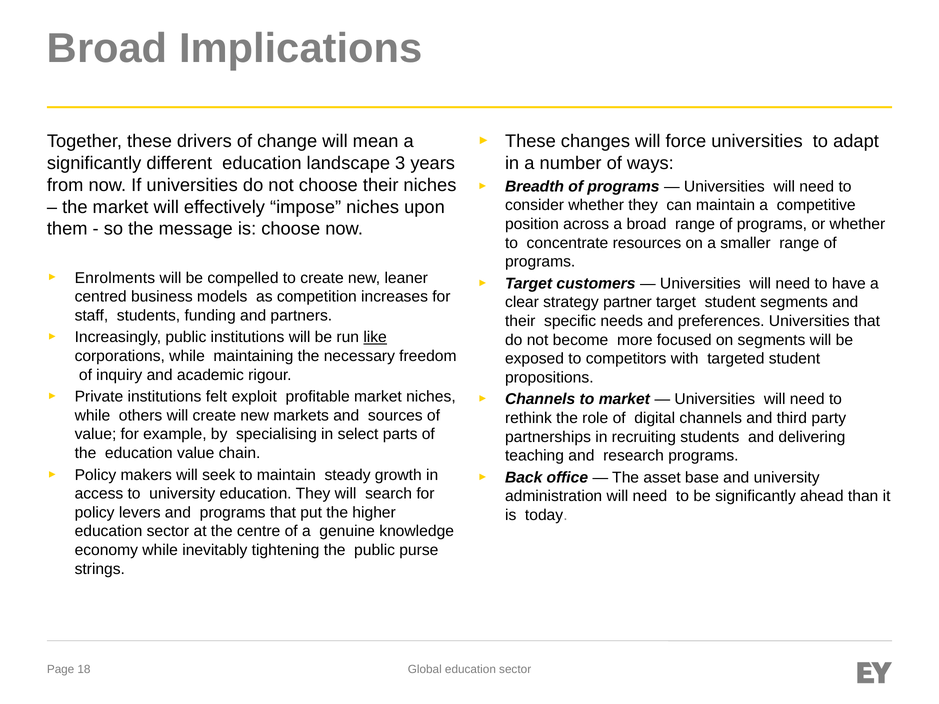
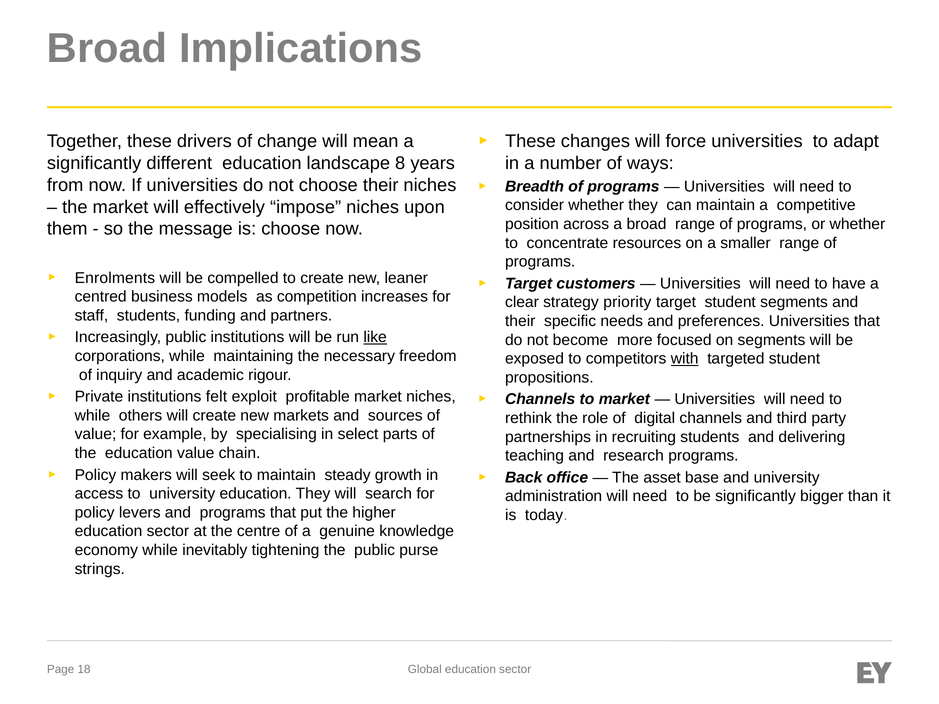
3: 3 -> 8 (400, 163)
partner: partner -> priority (627, 302)
with underline: none -> present (685, 359)
ahead: ahead -> bigger (822, 497)
